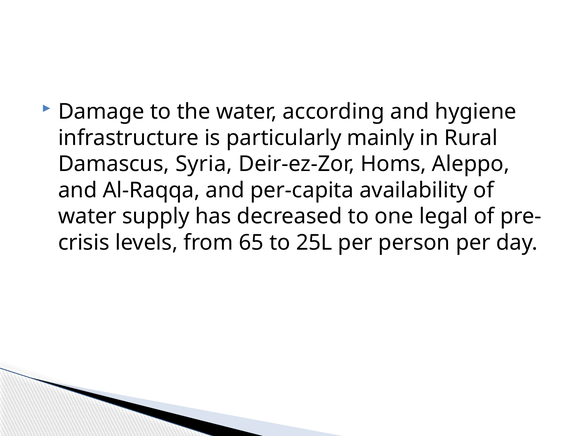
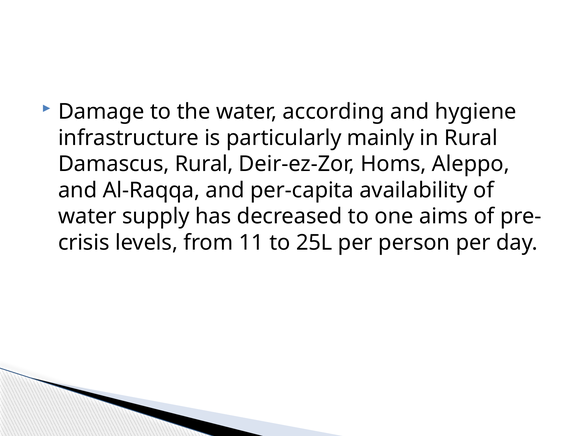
Damascus Syria: Syria -> Rural (204, 164)
legal: legal -> aims (444, 216)
65: 65 -> 11 (251, 242)
